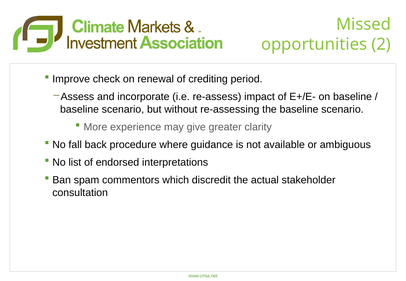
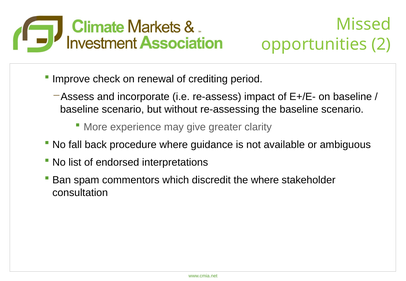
the actual: actual -> where (265, 180)
